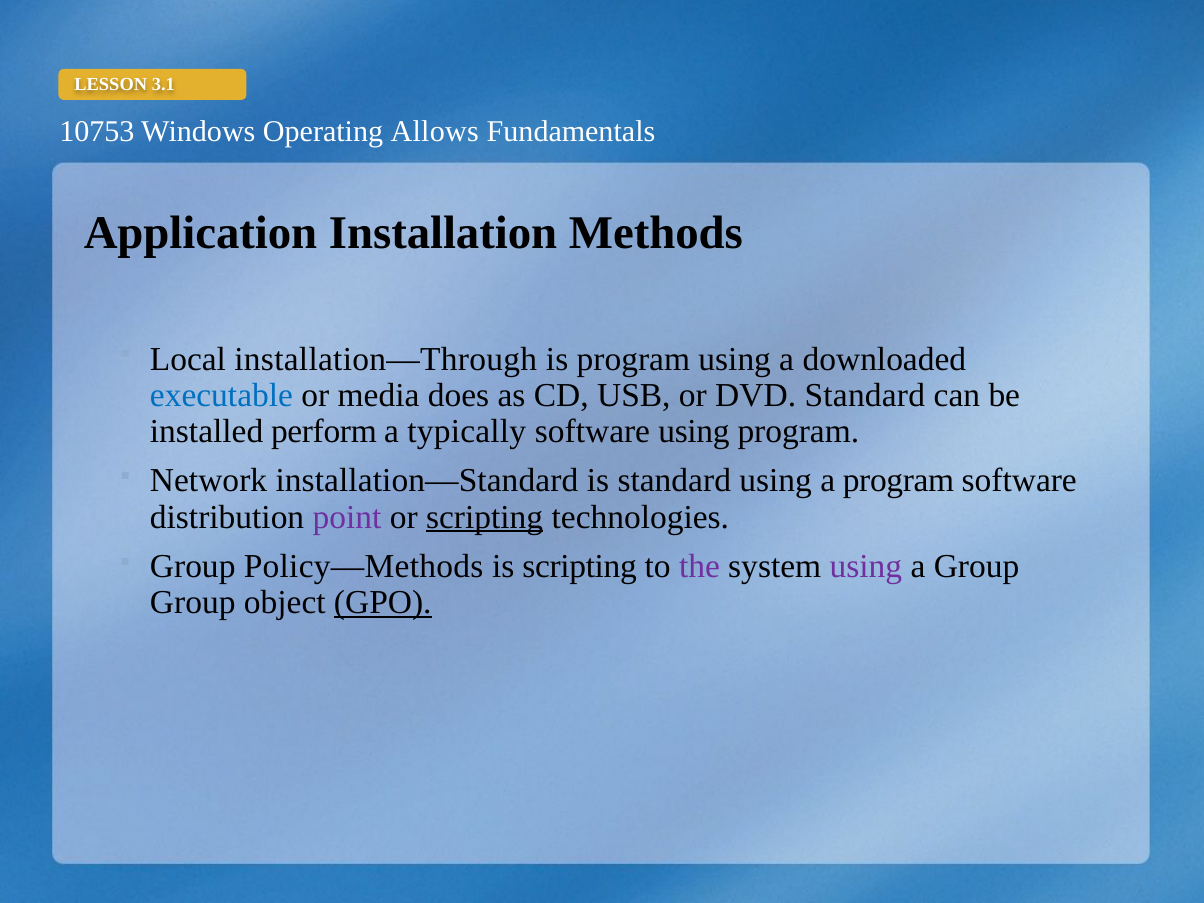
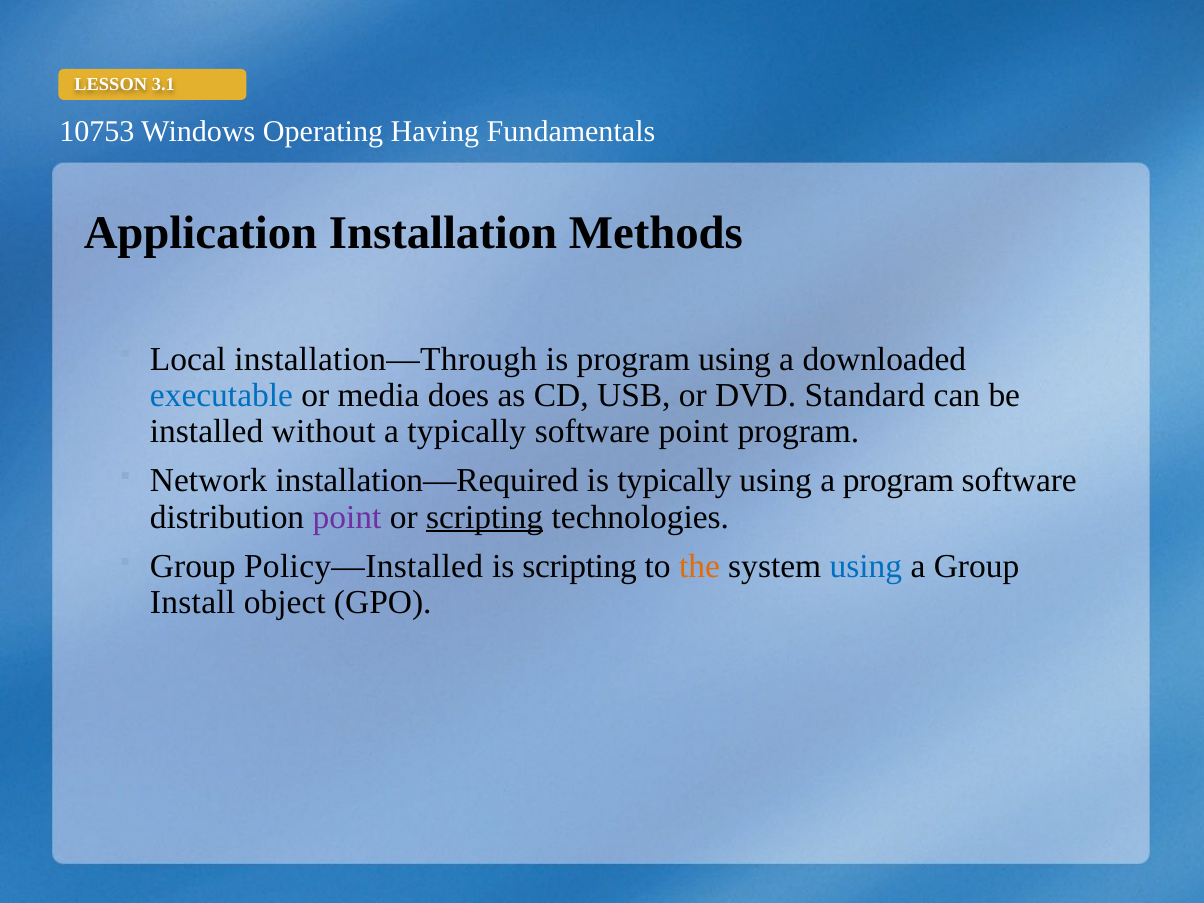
Allows: Allows -> Having (435, 132)
perform: perform -> without (324, 431)
software using: using -> point (694, 431)
installation—Standard: installation—Standard -> installation—Required (427, 481)
is standard: standard -> typically (674, 481)
Policy—Methods: Policy—Methods -> Policy—Installed (364, 566)
the colour: purple -> orange (699, 566)
using colour: purple -> blue (866, 566)
Group: Group -> Install (193, 603)
GPO underline: present -> none (383, 603)
